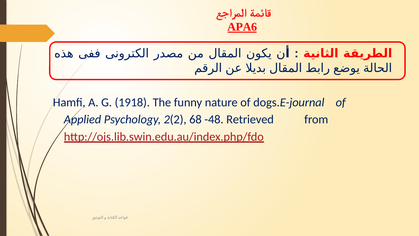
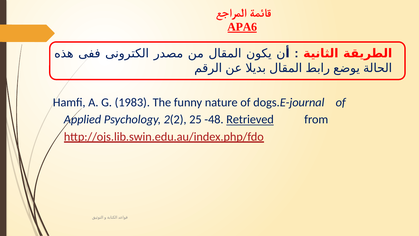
1918: 1918 -> 1983 (132, 102)
68: 68 -> 25 (195, 119)
Retrieved underline: none -> present (250, 119)
